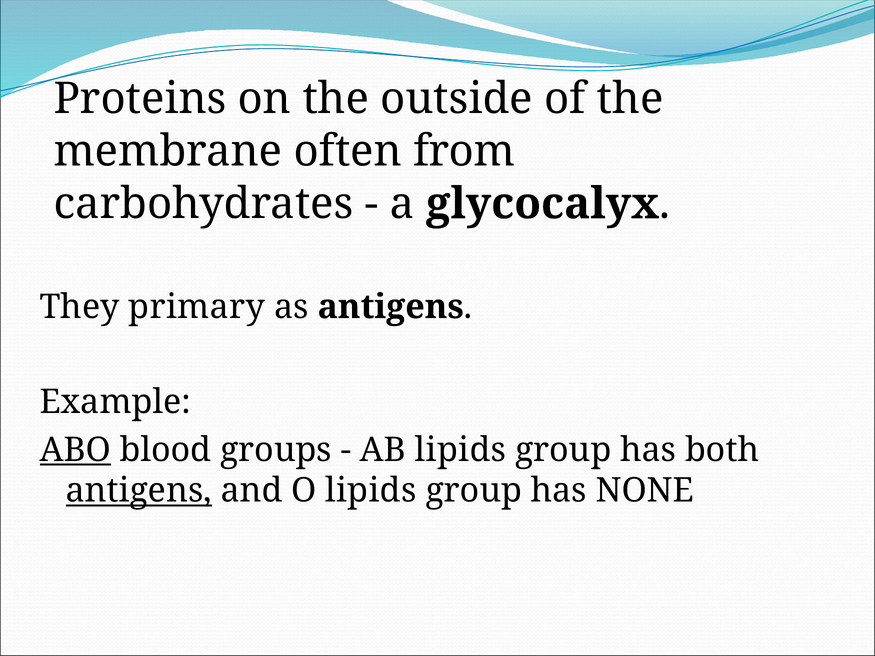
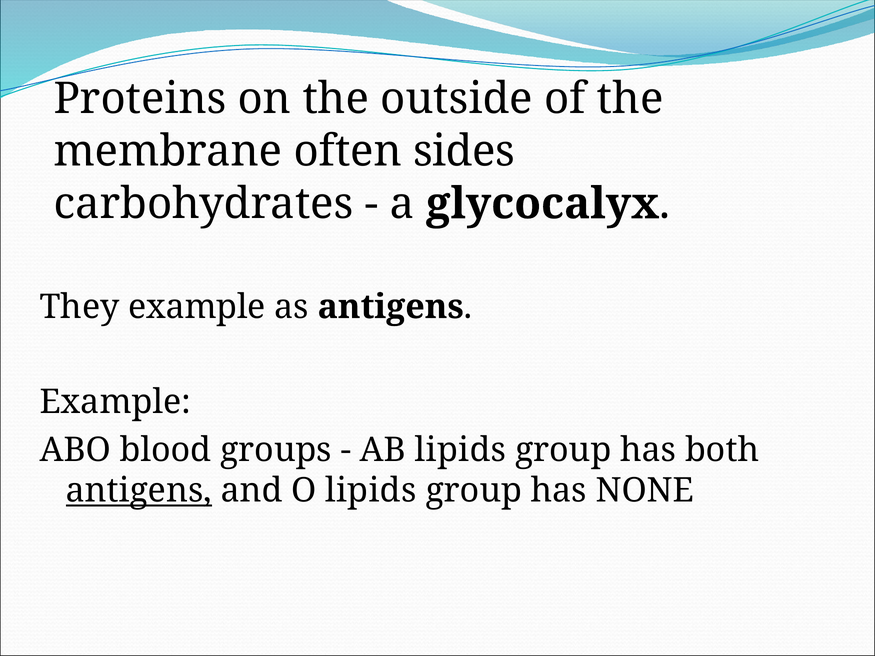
from: from -> sides (464, 151)
They primary: primary -> example (197, 307)
ABO underline: present -> none (75, 450)
